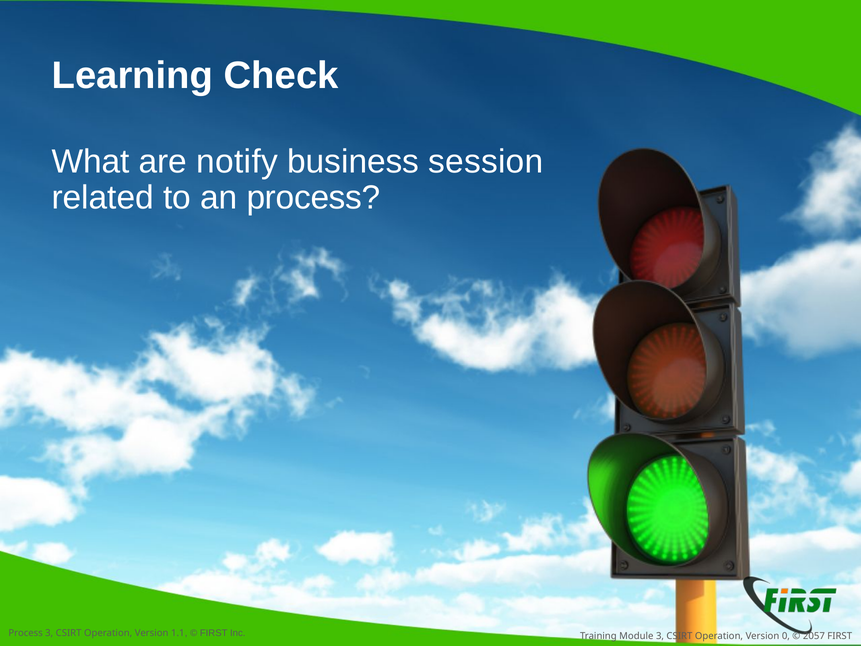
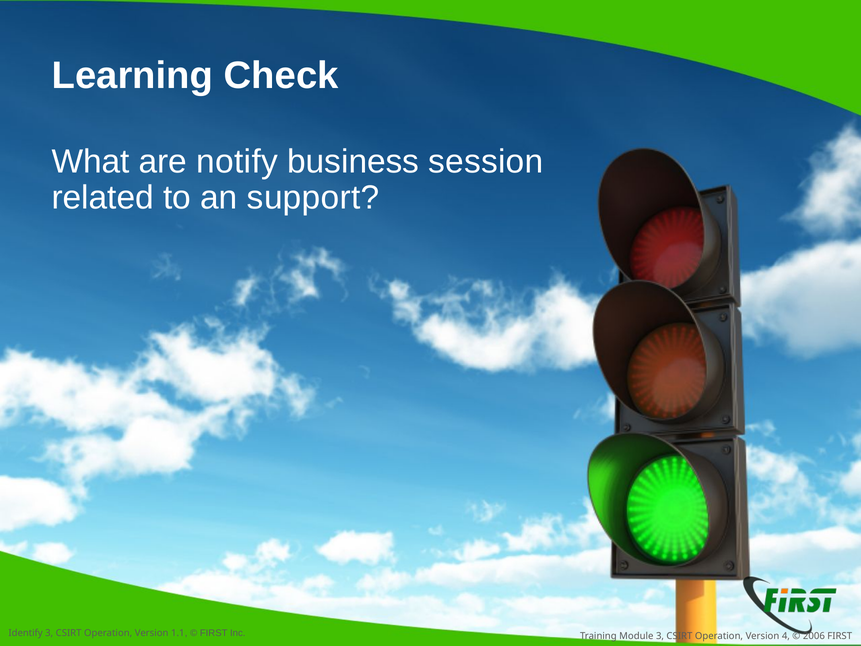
an process: process -> support (313, 198)
Process: Process -> Identify (26, 633)
0: 0 -> 4 (786, 636)
2057: 2057 -> 2006 (814, 636)
